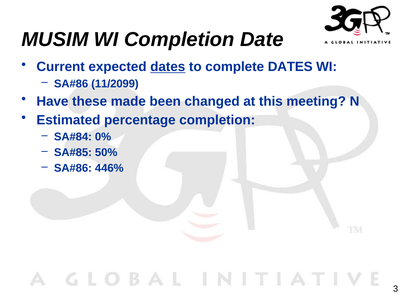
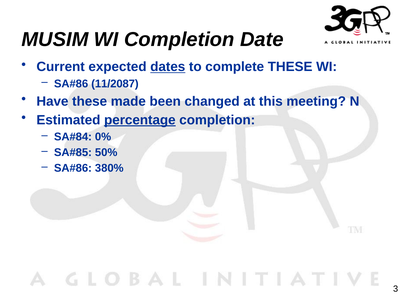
complete DATES: DATES -> THESE (290, 67)
11/2099: 11/2099 -> 11/2087 (115, 84)
percentage underline: none -> present (140, 120)
446%: 446% -> 380% (109, 168)
